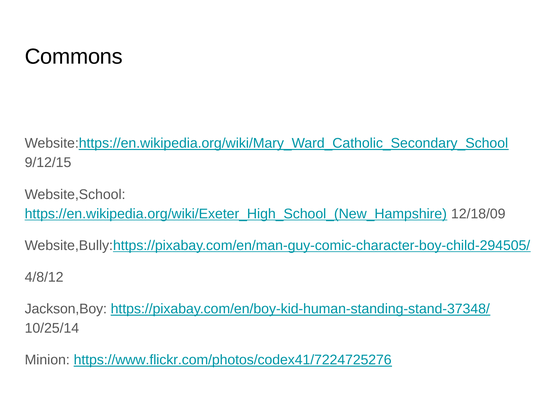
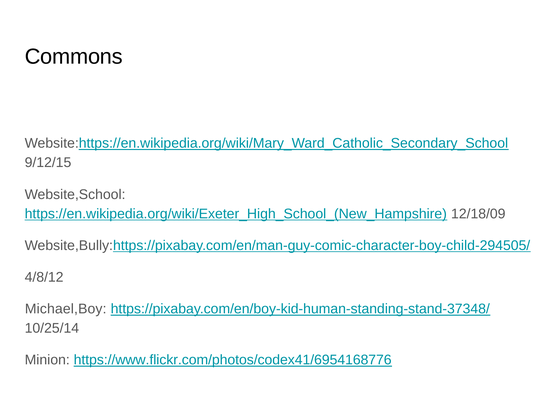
Jackson,Boy: Jackson,Boy -> Michael,Boy (66, 309)
https://www.flickr.com/photos/codex41/7224725276: https://www.flickr.com/photos/codex41/7224725276 -> https://www.flickr.com/photos/codex41/6954168776 (233, 360)
